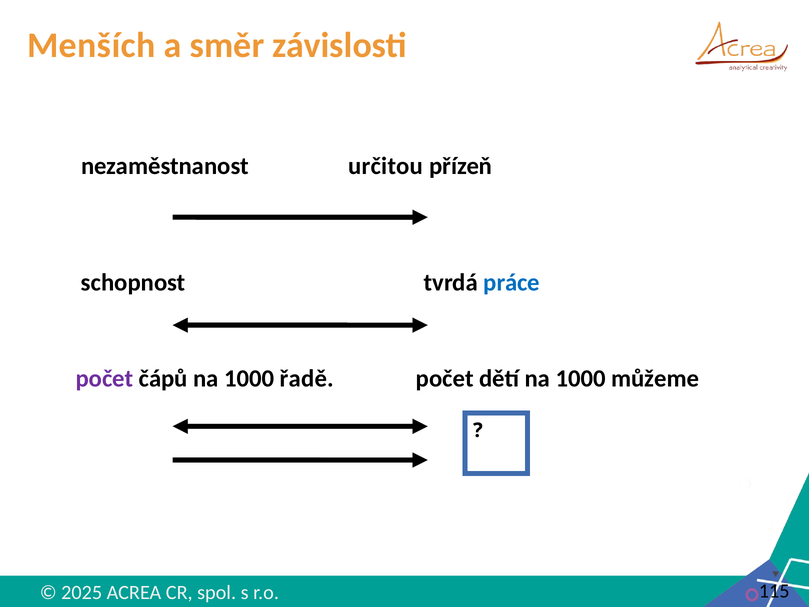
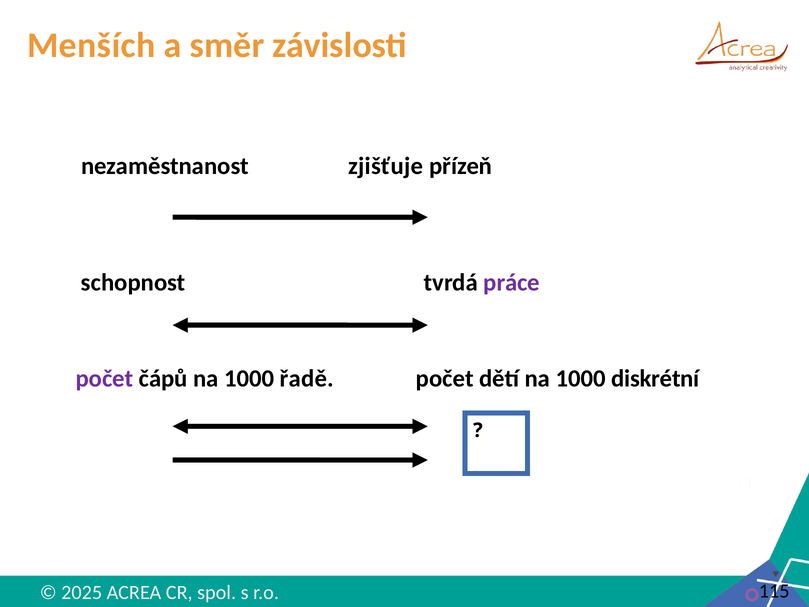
určitou: určitou -> zjišťuje (386, 166)
práce colour: blue -> purple (512, 282)
můžeme: můžeme -> diskrétní (655, 378)
